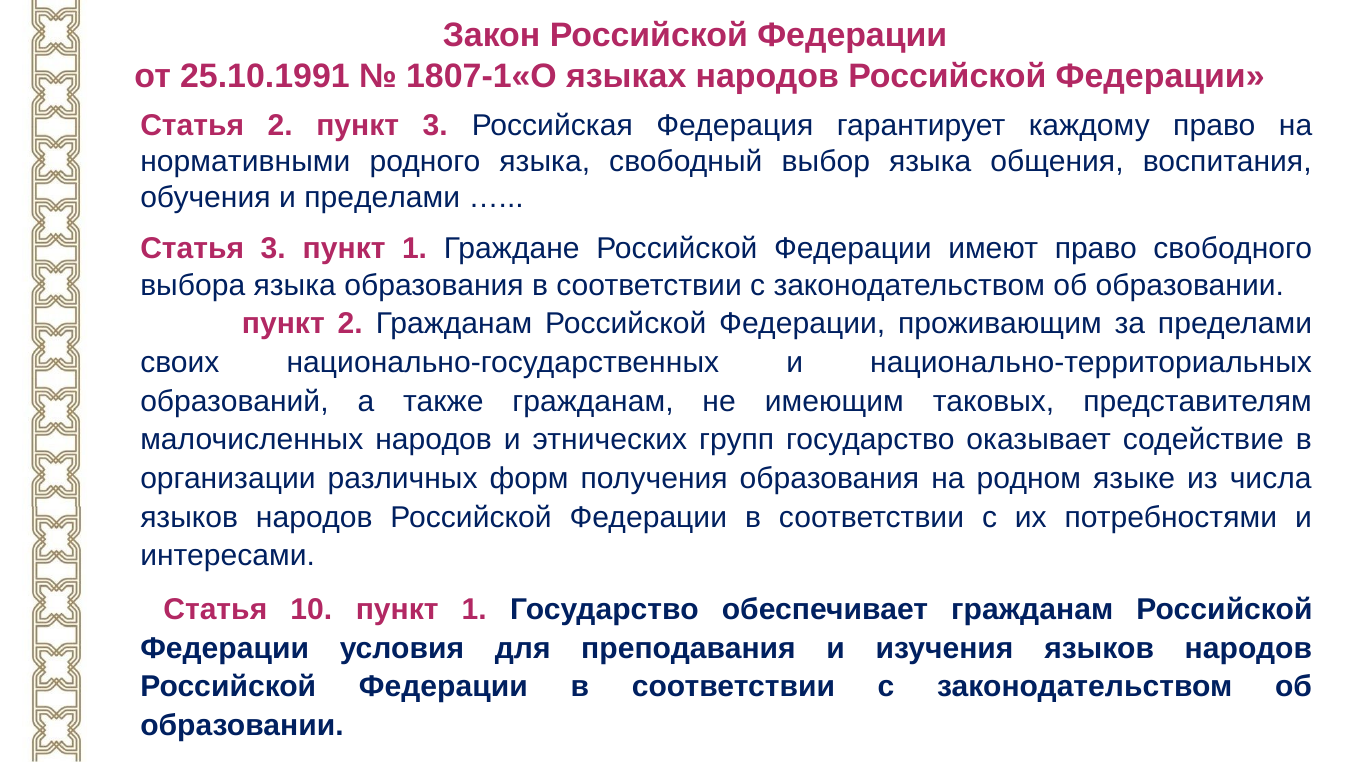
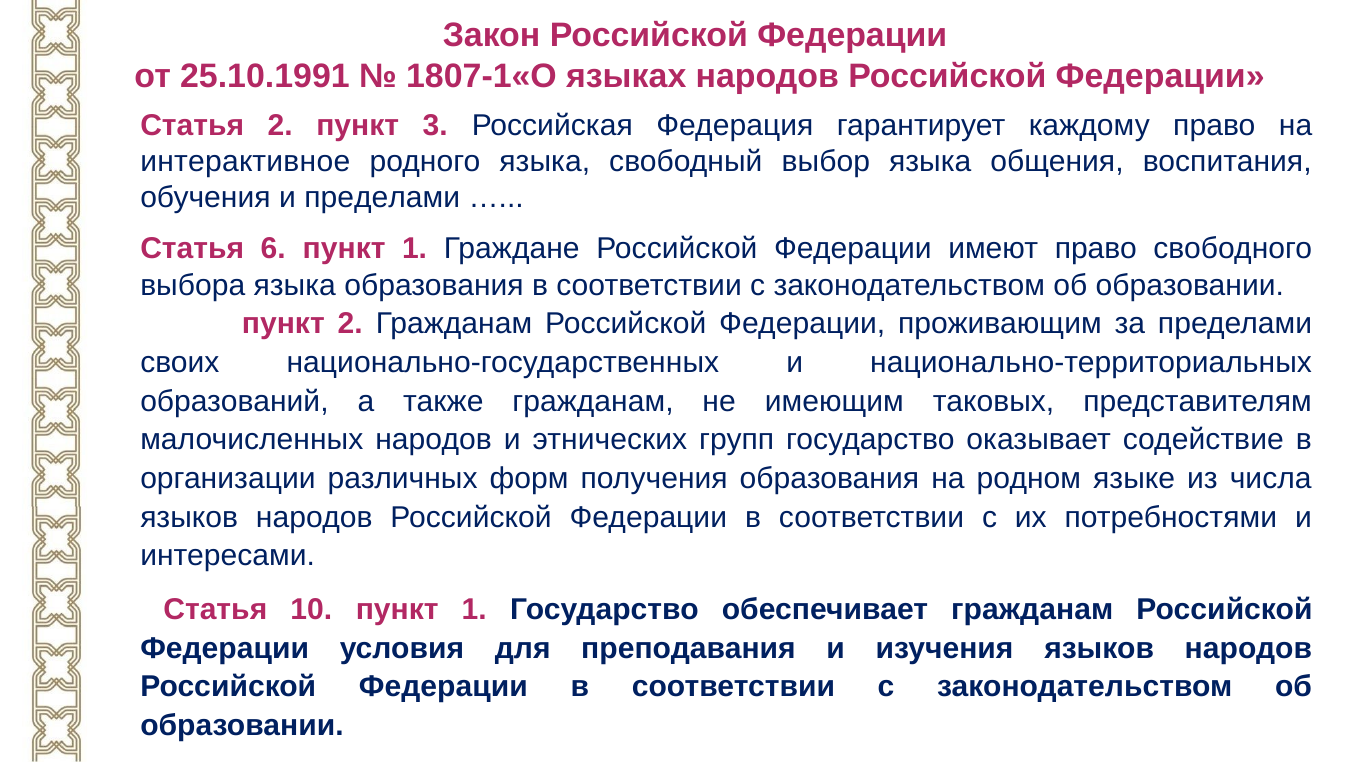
нормативными: нормативными -> интерактивное (245, 162)
Статья 3: 3 -> 6 (273, 249)
